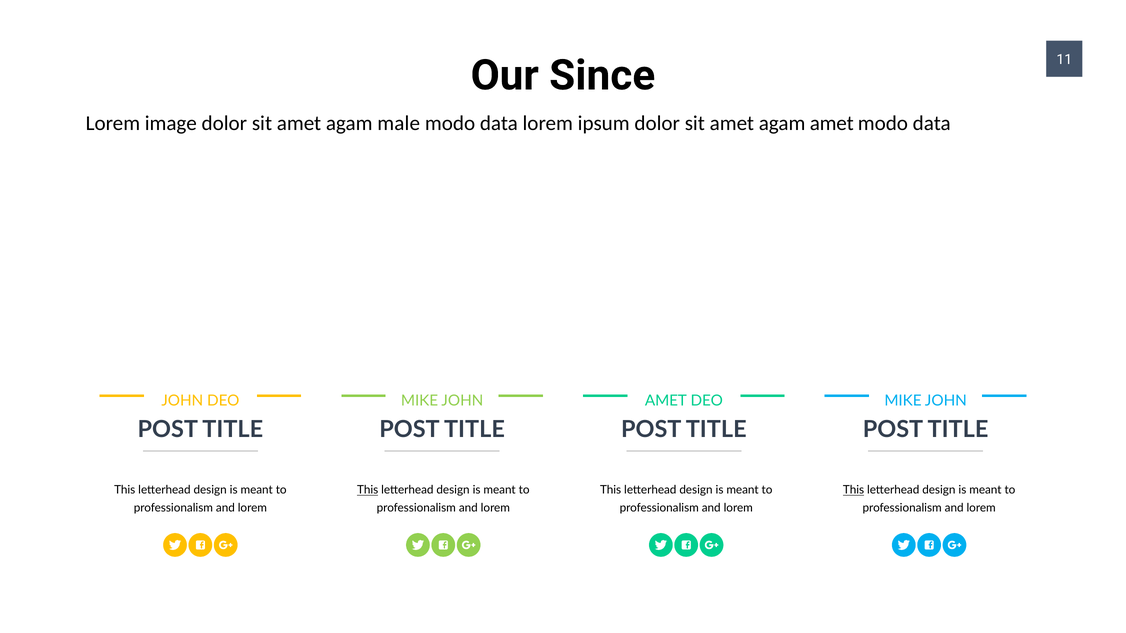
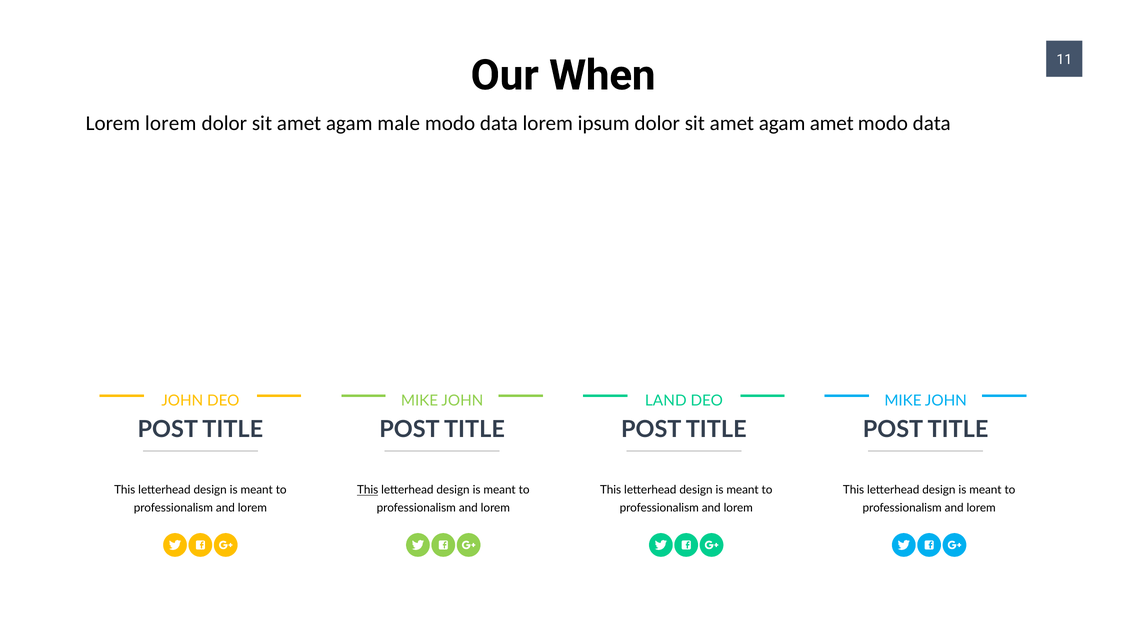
Since: Since -> When (602, 76)
Lorem image: image -> lorem (171, 123)
AMET: AMET -> LAND (666, 401)
This underline: present -> none (854, 490)
